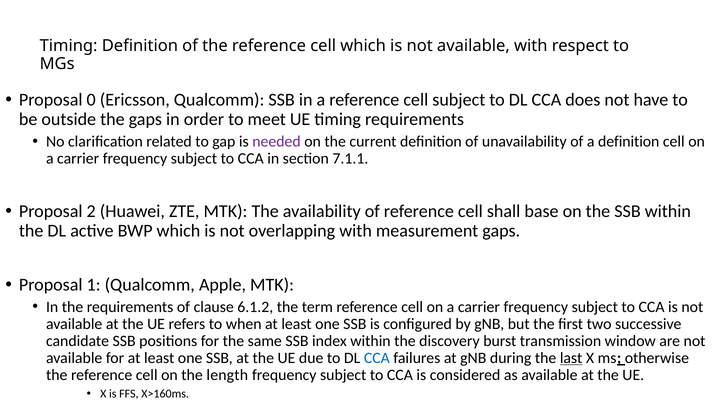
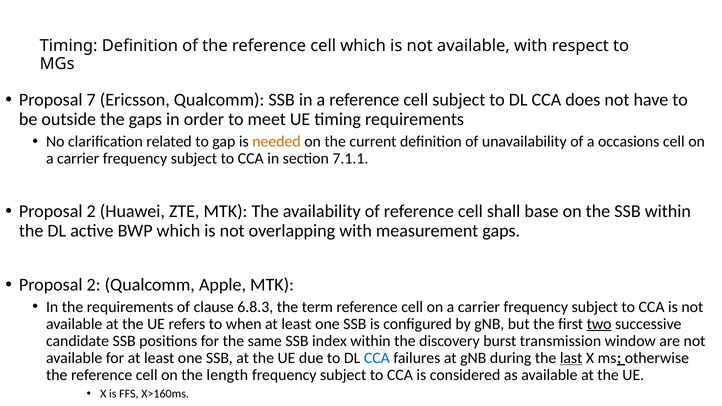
0: 0 -> 7 (91, 100)
needed colour: purple -> orange (276, 142)
a definition: definition -> occasions (629, 142)
1: 1 -> 2 (94, 285)
6.1.2: 6.1.2 -> 6.8.3 (255, 307)
two underline: none -> present (599, 324)
